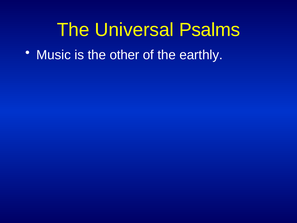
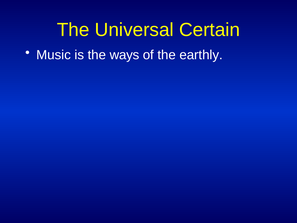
Psalms: Psalms -> Certain (210, 30)
other: other -> ways (125, 55)
